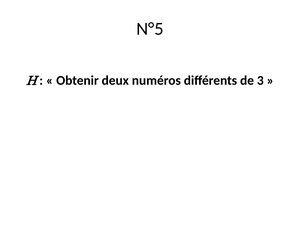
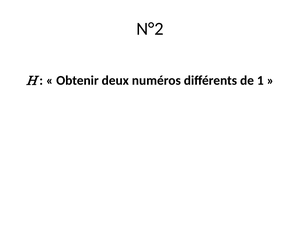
N°5: N°5 -> N°2 (150, 29)
3: 3 -> 1 (260, 80)
